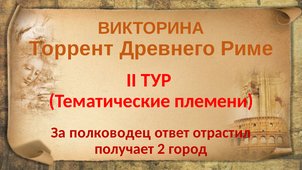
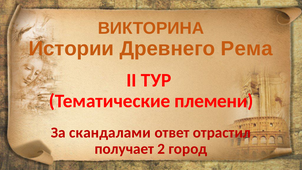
Торрент: Торрент -> Истории (71, 49)
Риме: Риме -> Рема (247, 49)
полководец: полководец -> скандалами (110, 133)
